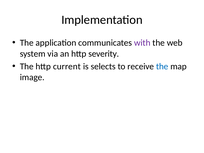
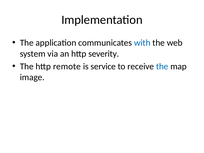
with colour: purple -> blue (142, 43)
current: current -> remote (67, 66)
selects: selects -> service (103, 66)
